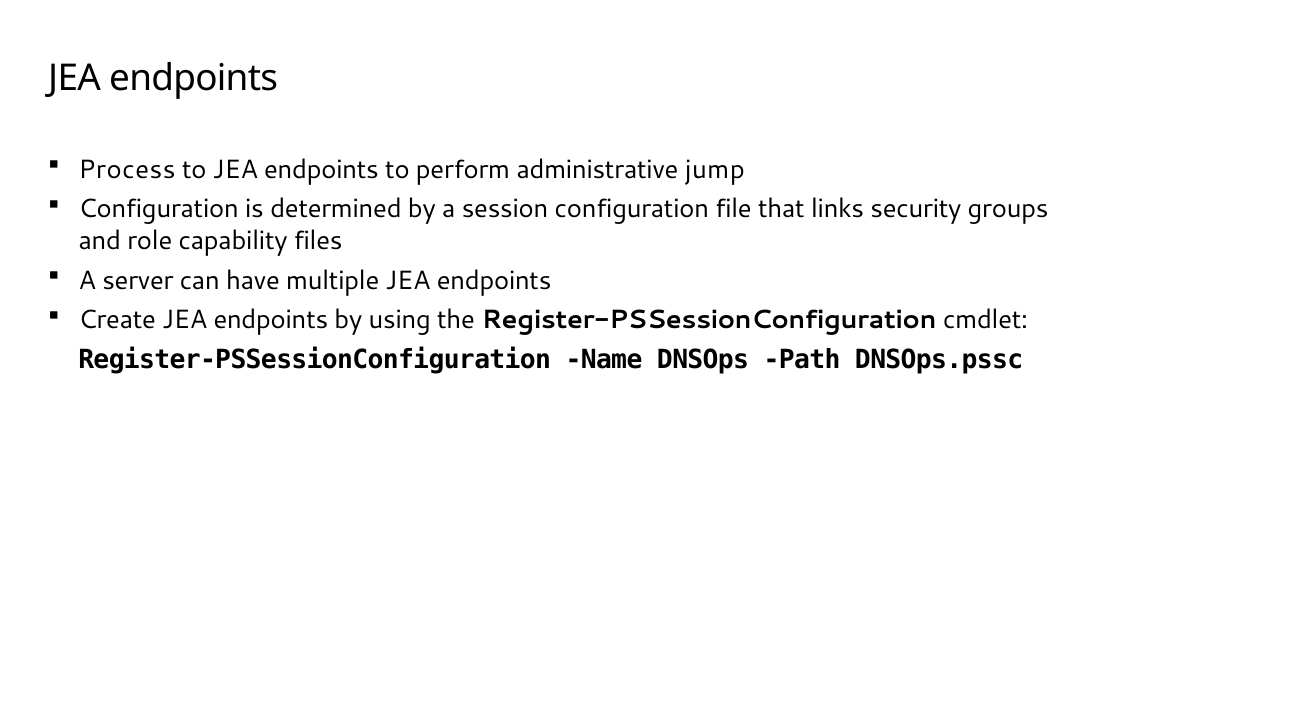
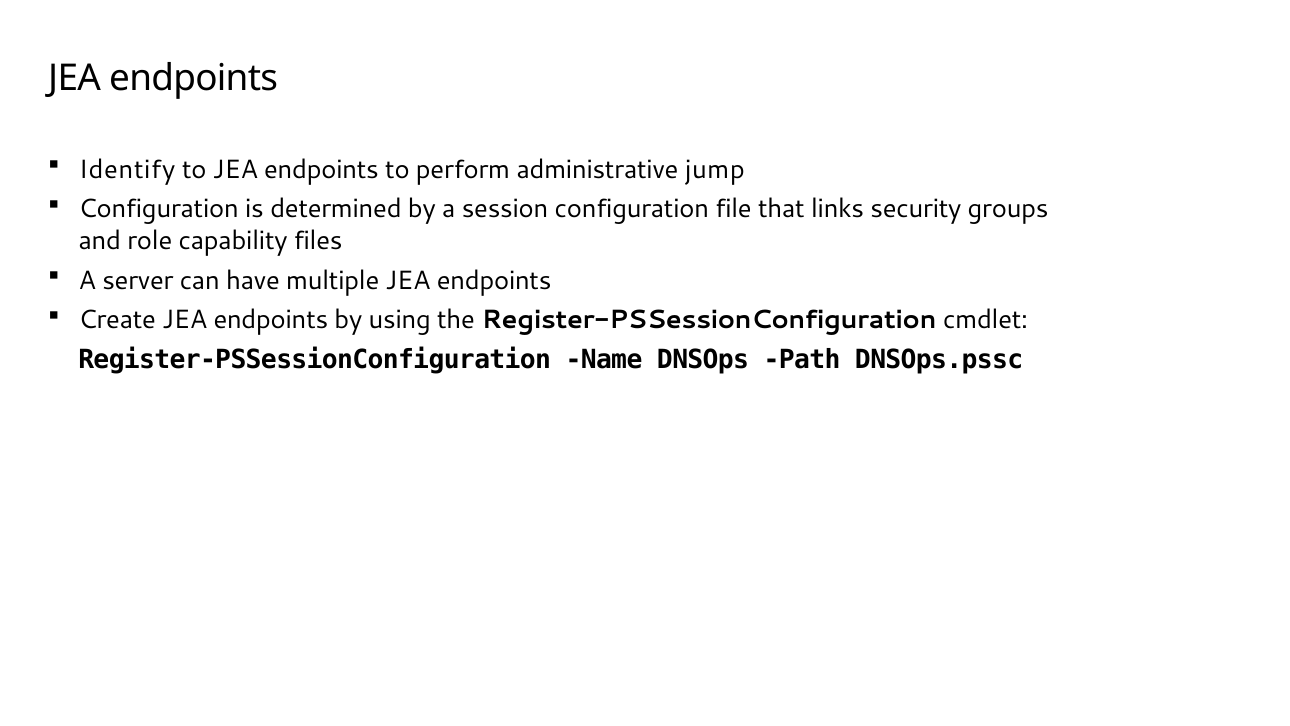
Process: Process -> Identify (127, 169)
